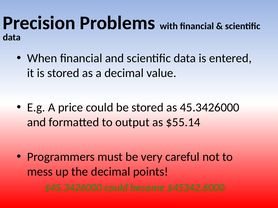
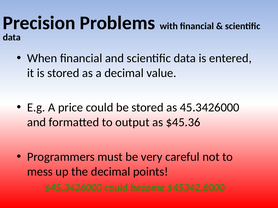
$55.14: $55.14 -> $45.36 (183, 123)
